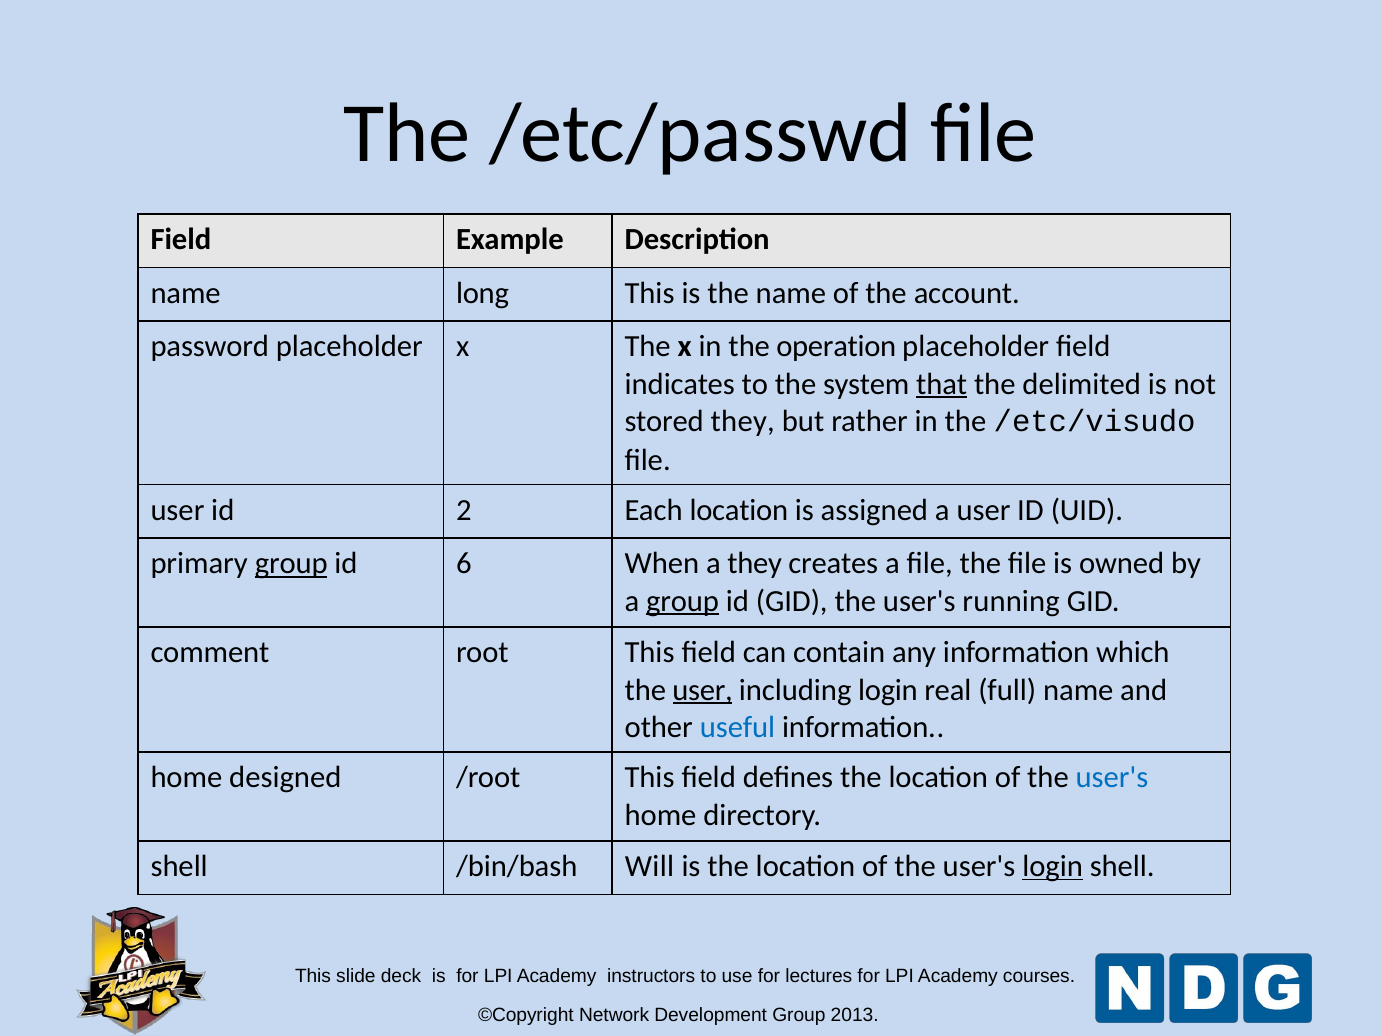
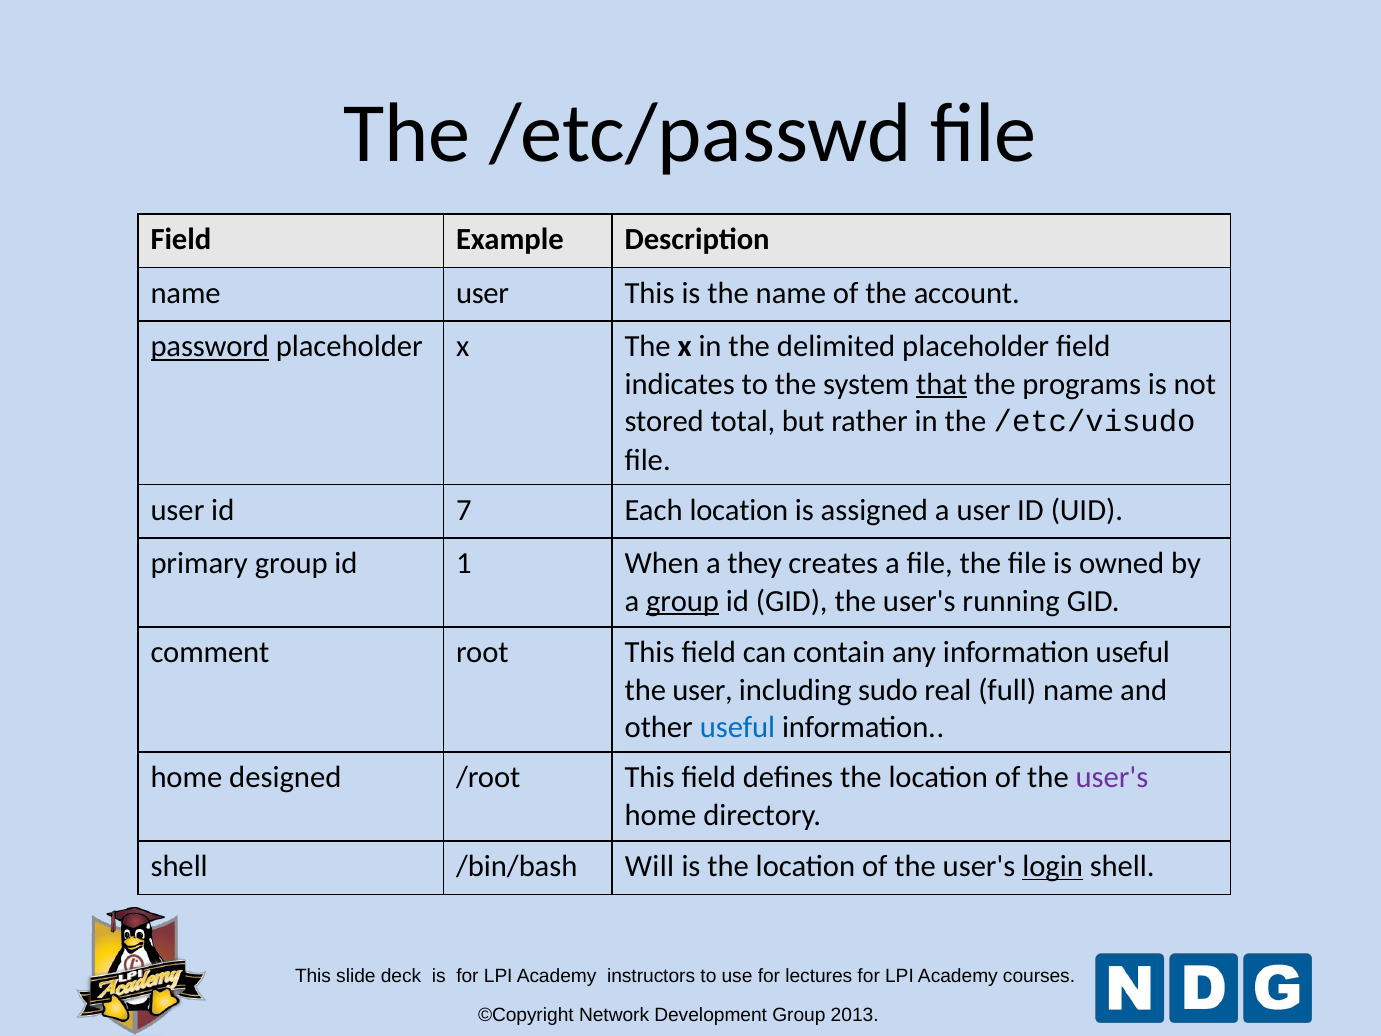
name long: long -> user (483, 293)
password underline: none -> present (210, 346)
operation: operation -> delimited (836, 346)
delimited: delimited -> programs (1082, 384)
stored they: they -> total (743, 421)
2: 2 -> 7 (464, 510)
group underline: present -> none (291, 563)
6: 6 -> 1 (464, 563)
information which: which -> useful (1133, 652)
user underline: present -> none (703, 690)
including login: login -> sudo (888, 690)
user's colour: blue -> purple (1112, 777)
